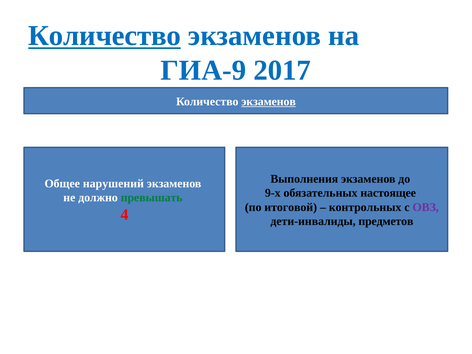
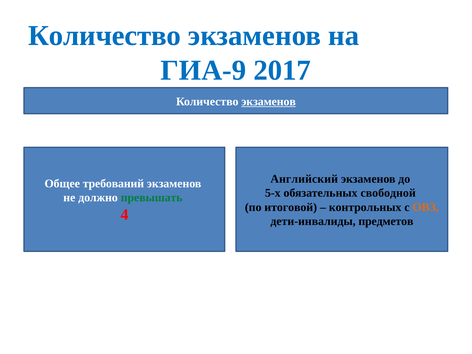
Количество underline: present -> none (105, 36)
Выполнения: Выполнения -> Английский (304, 179)
нарушений: нарушений -> требований (113, 184)
9-х: 9-х -> 5-х (273, 193)
настоящее: настоящее -> свободной (388, 193)
ОВЗ colour: purple -> orange (426, 207)
